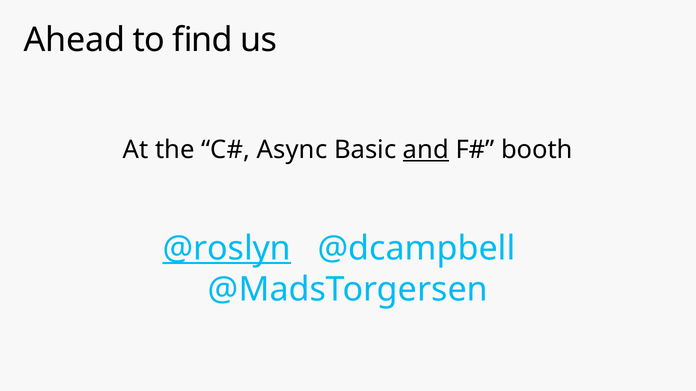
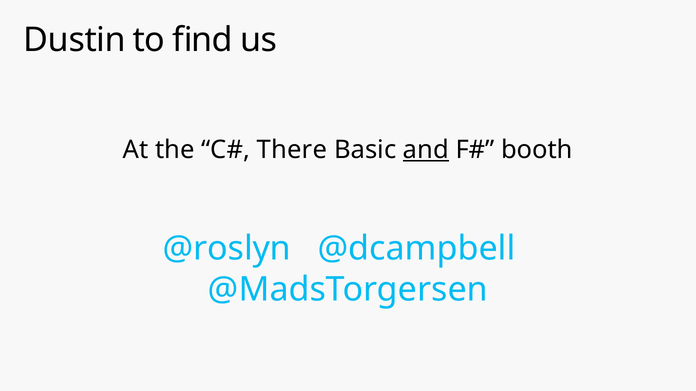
Ahead: Ahead -> Dustin (75, 40)
Async: Async -> There (292, 150)
@roslyn underline: present -> none (227, 249)
